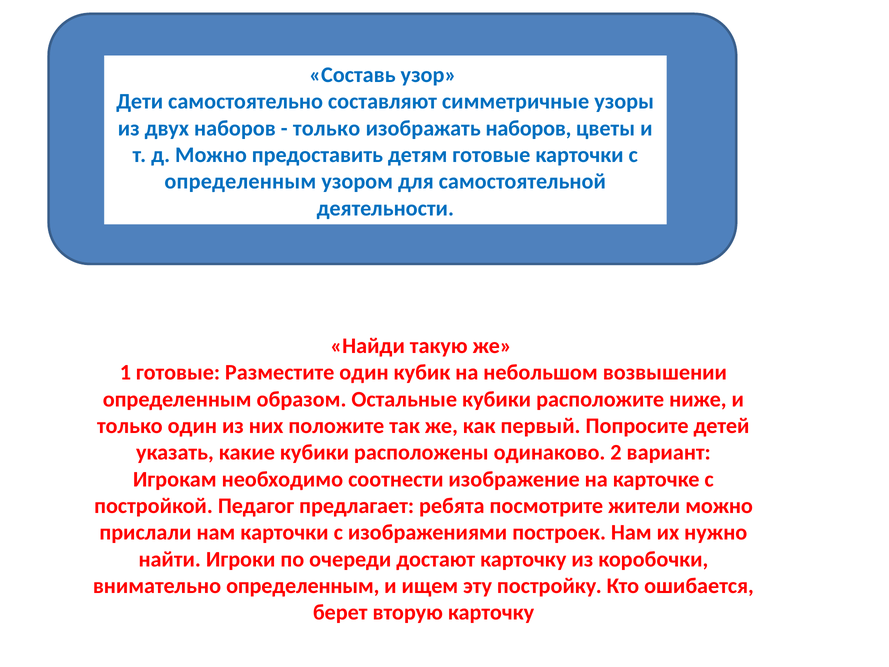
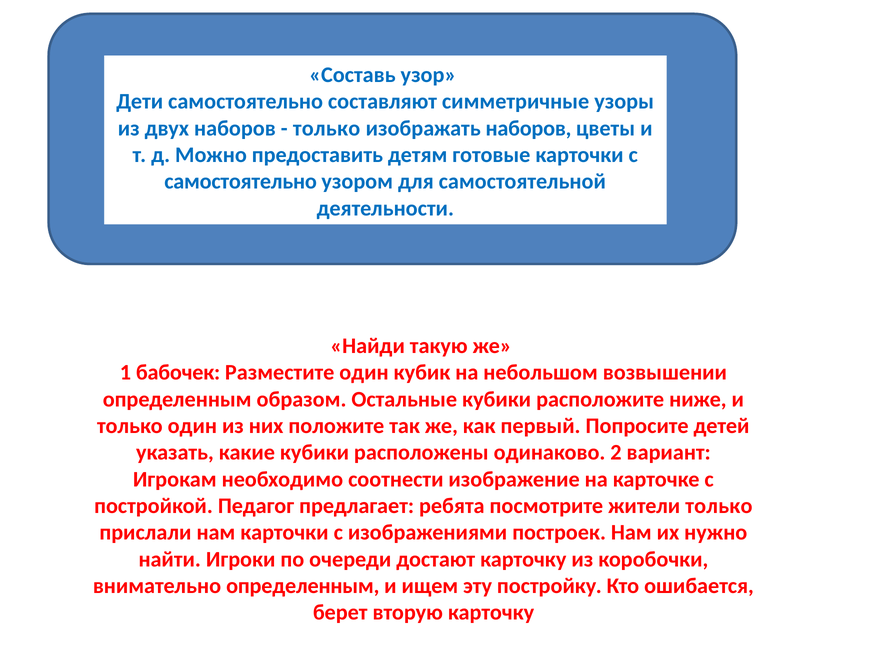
определенным: определенным -> самостоятельно (241, 181)
1 готовые: готовые -> бабочек (178, 372)
жители можно: можно -> только (719, 506)
